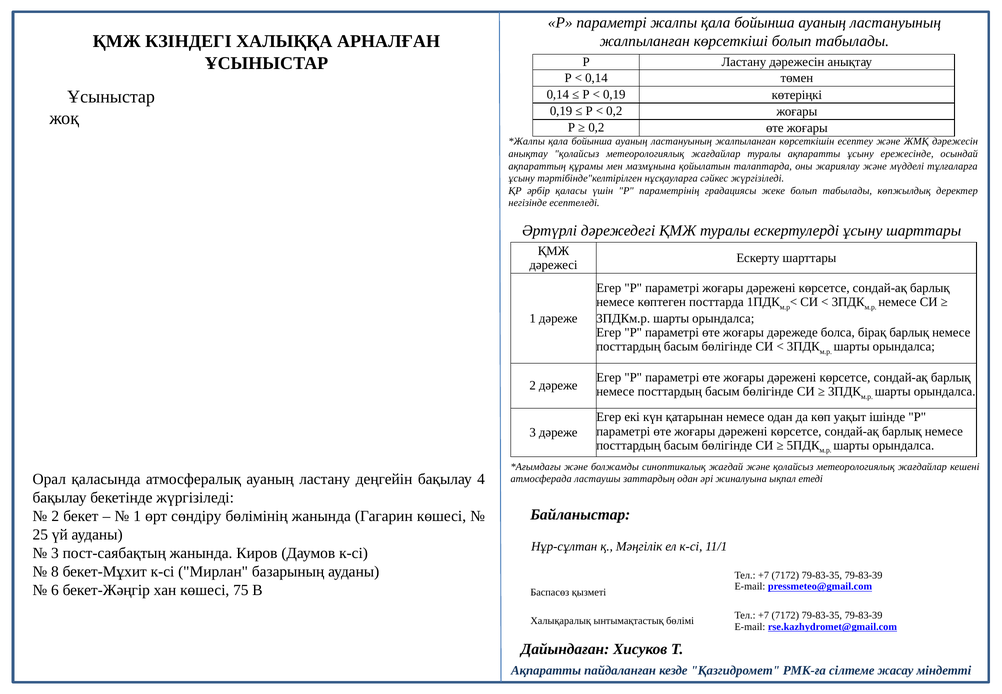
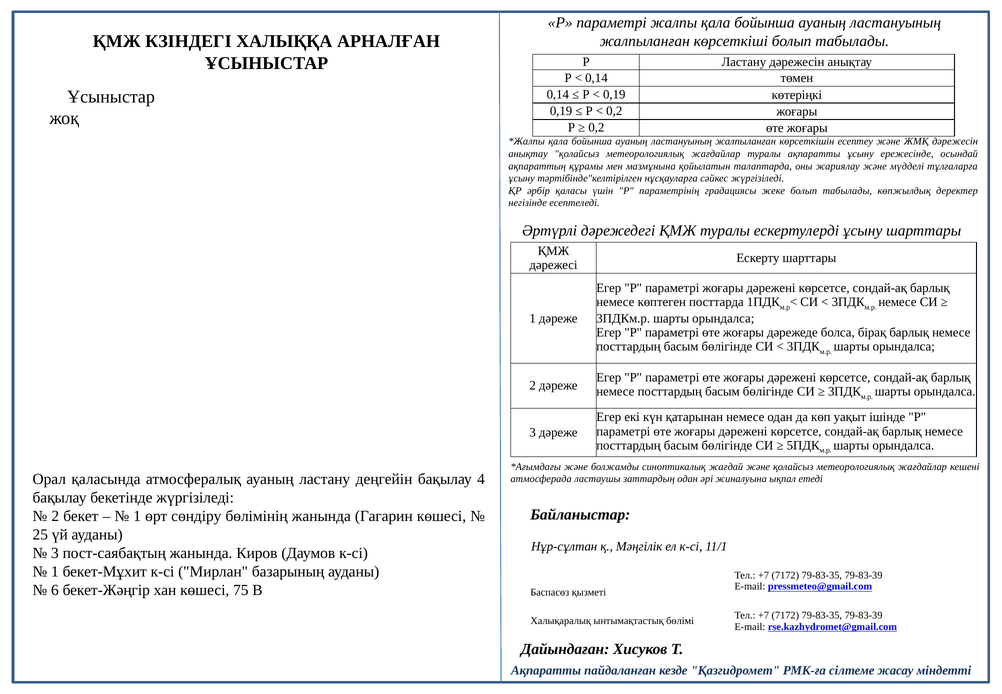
8: 8 -> 1 (55, 571)
